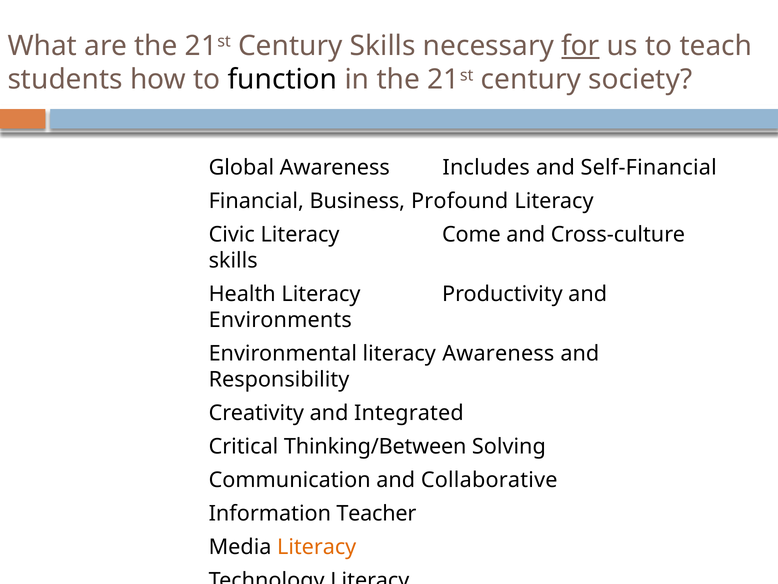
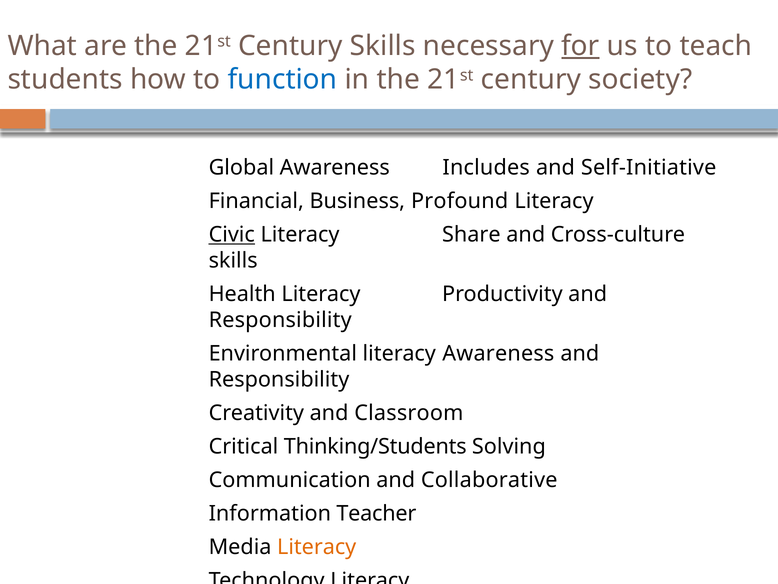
function colour: black -> blue (282, 80)
Self-Financial: Self-Financial -> Self-Initiative (649, 167)
Civic underline: none -> present (232, 234)
Come: Come -> Share (471, 234)
Environments: Environments -> Responsibility (280, 320)
Integrated: Integrated -> Classroom (409, 413)
Thinking/Between: Thinking/Between -> Thinking/Students (375, 446)
